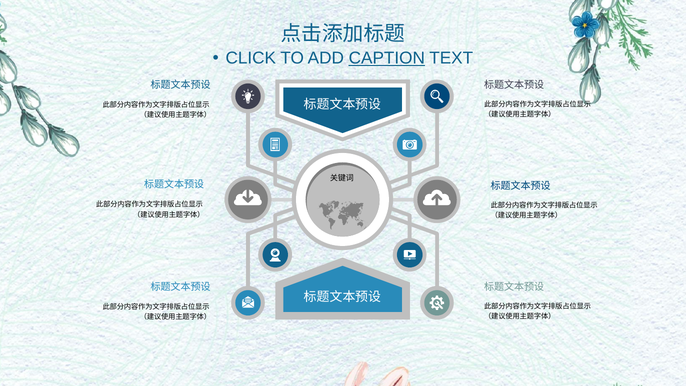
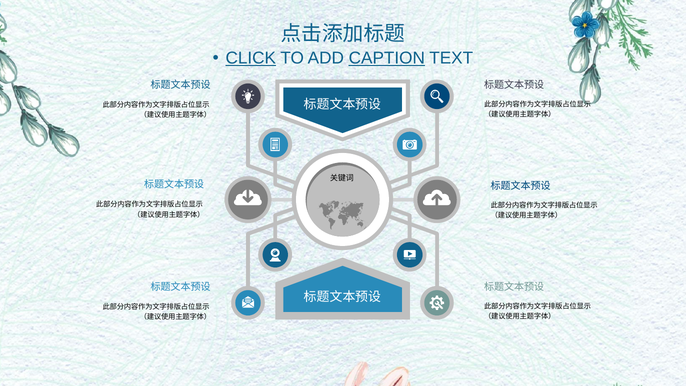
CLICK underline: none -> present (251, 58)
